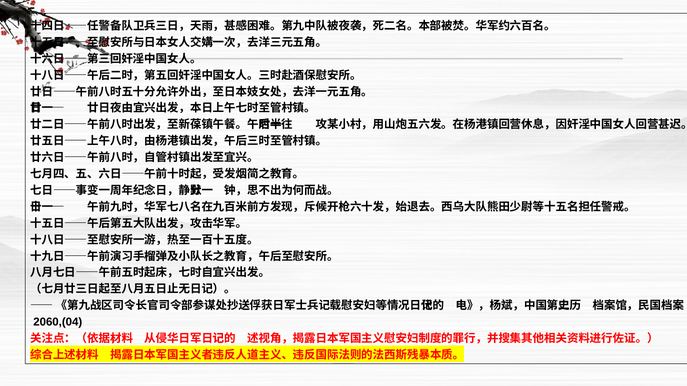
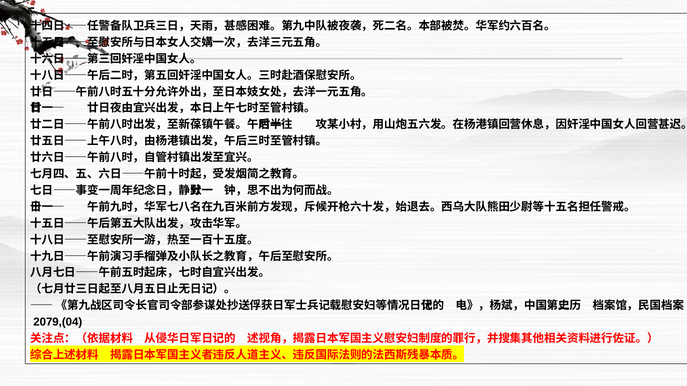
2060,(04: 2060,(04 -> 2079,(04 (58, 323)
